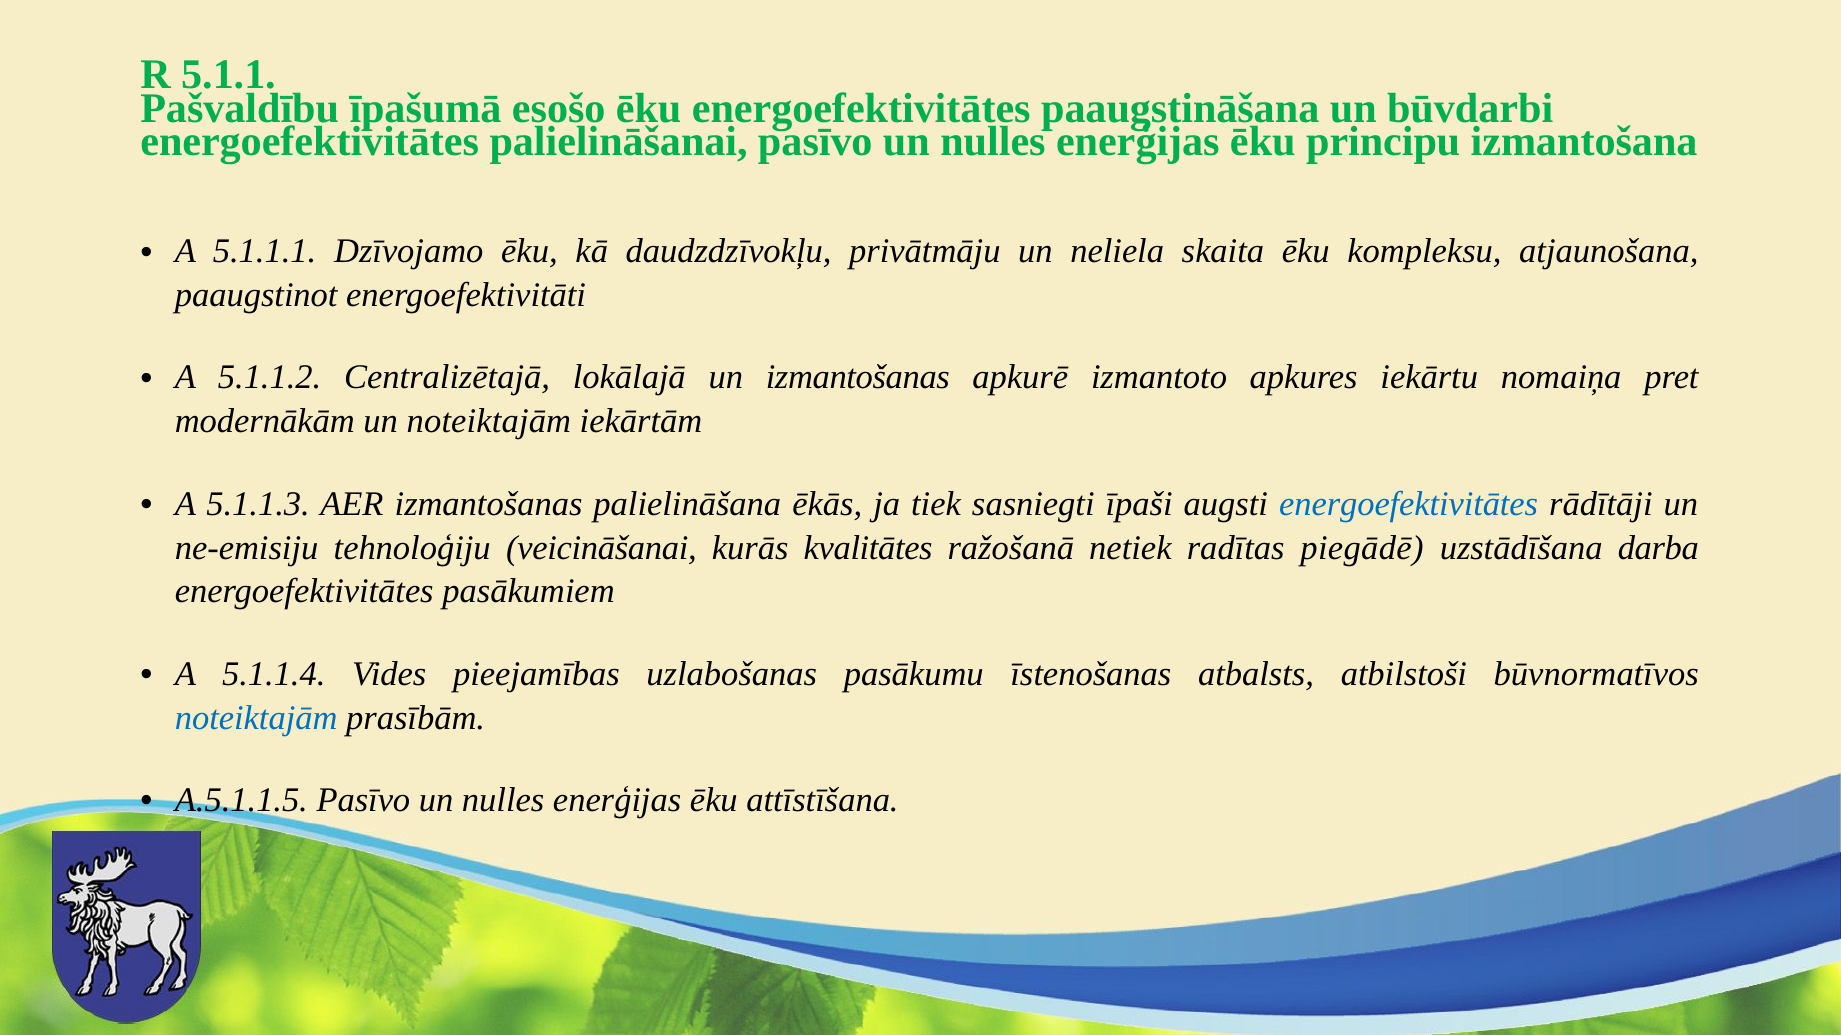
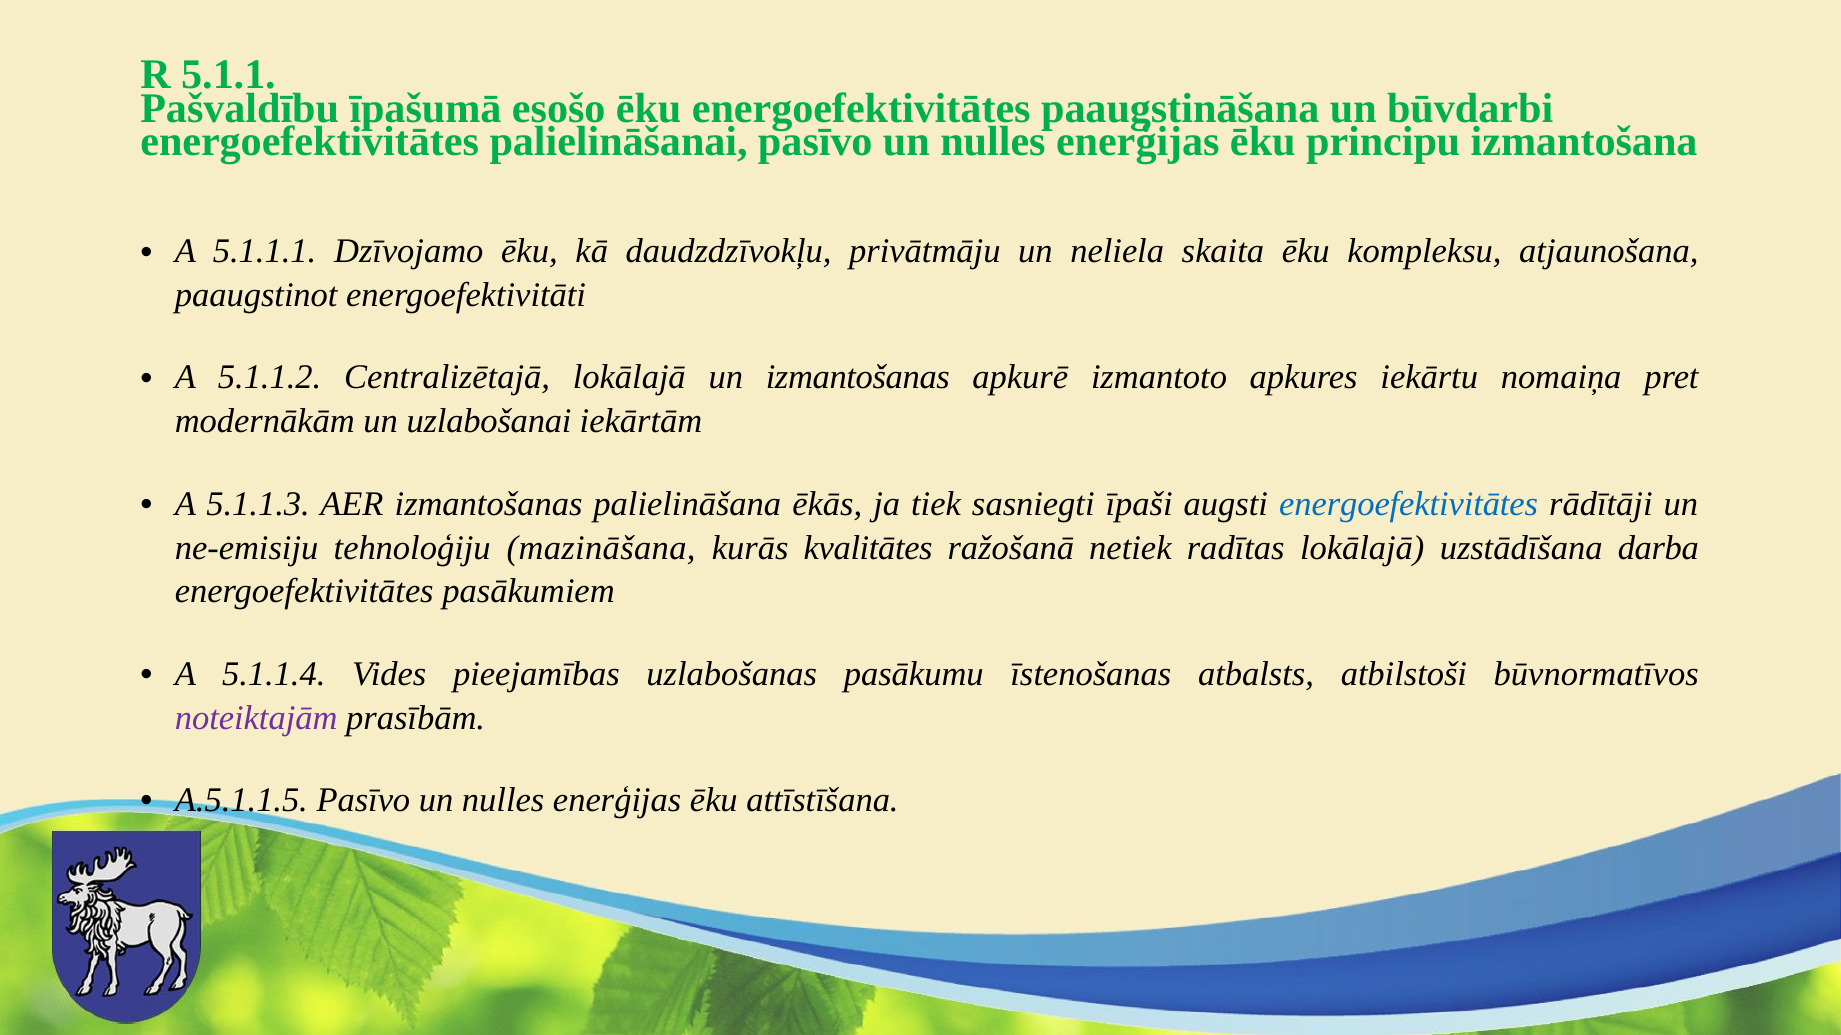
un noteiktajām: noteiktajām -> uzlabošanai (489, 422)
veicināšanai: veicināšanai -> mazināšana (601, 548)
radītas piegādē: piegādē -> lokālajā (1362, 548)
noteiktajām colour: blue -> purple (256, 718)
